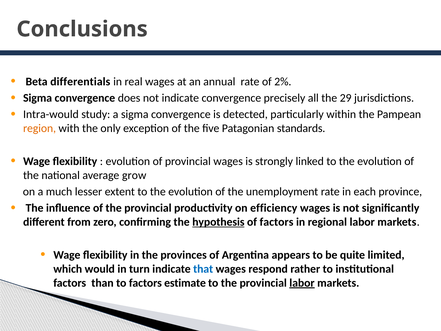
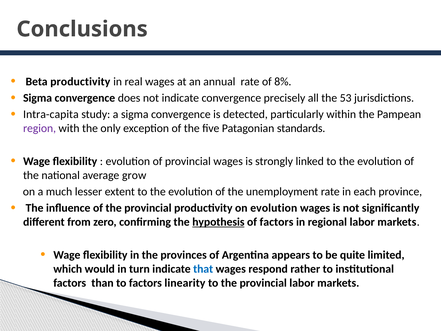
Beta differentials: differentials -> productivity (80, 82)
2%: 2% -> 8% (283, 82)
29: 29 -> 53 (346, 98)
Intra-would: Intra-would -> Intra-capita (51, 114)
region colour: orange -> purple (40, 128)
on efficiency: efficiency -> evolution (274, 208)
estimate: estimate -> linearity (185, 283)
labor underline: present -> none (302, 283)
